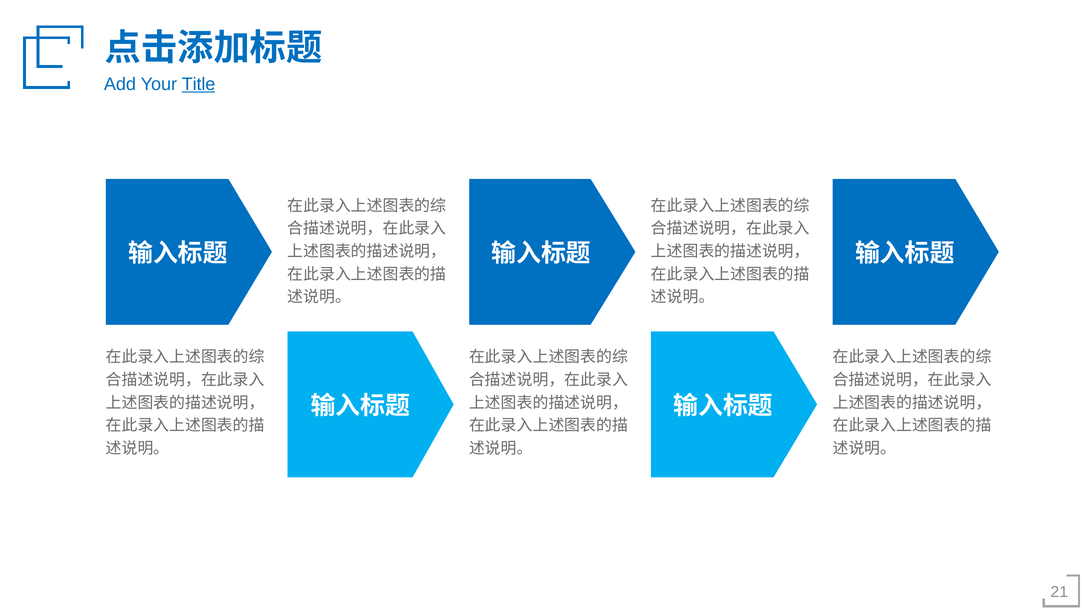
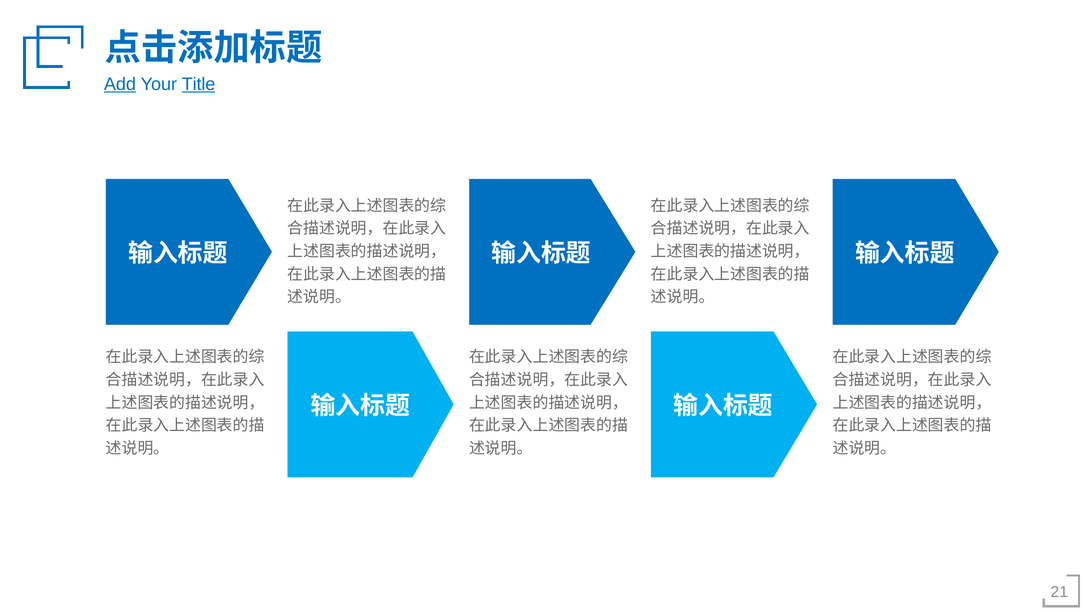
Add underline: none -> present (120, 84)
